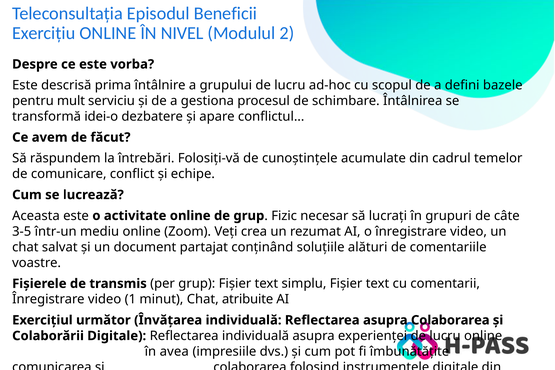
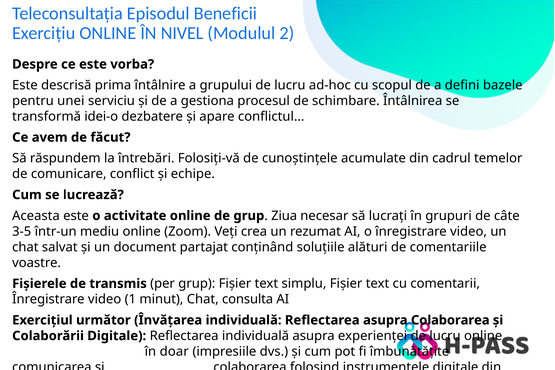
mult: mult -> unei (71, 101)
Fizic: Fizic -> Ziua (284, 216)
atribuite: atribuite -> consulta (248, 299)
avea: avea -> doar (174, 351)
